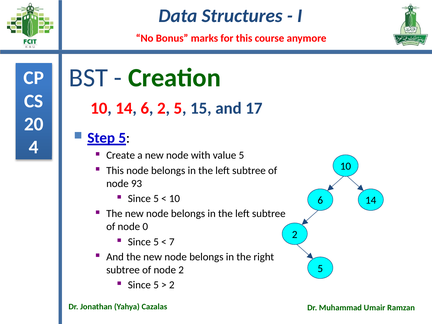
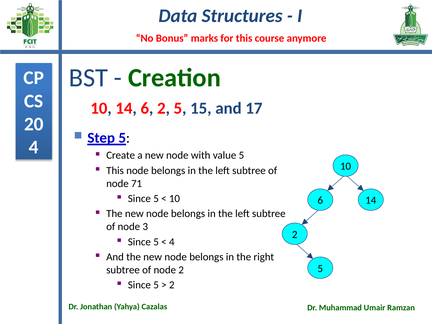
93: 93 -> 71 (137, 183)
0: 0 -> 3 (145, 227)
7: 7 -> 4 (172, 242)
